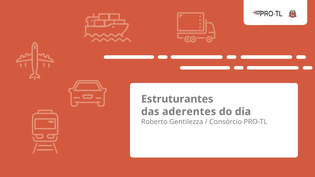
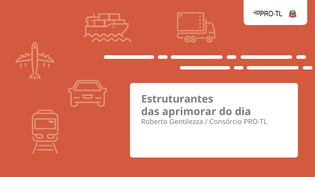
aderentes: aderentes -> aprimorar (189, 112)
